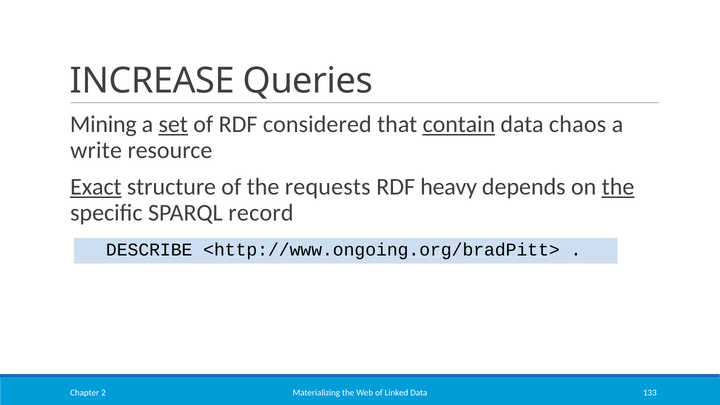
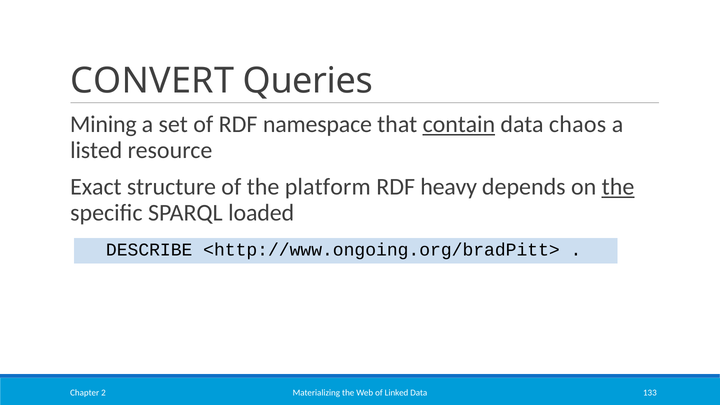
INCREASE: INCREASE -> CONVERT (152, 81)
set underline: present -> none (173, 125)
considered: considered -> namespace (317, 125)
write: write -> listed (96, 150)
Exact underline: present -> none (96, 187)
requests: requests -> platform (328, 187)
record: record -> loaded (261, 213)
